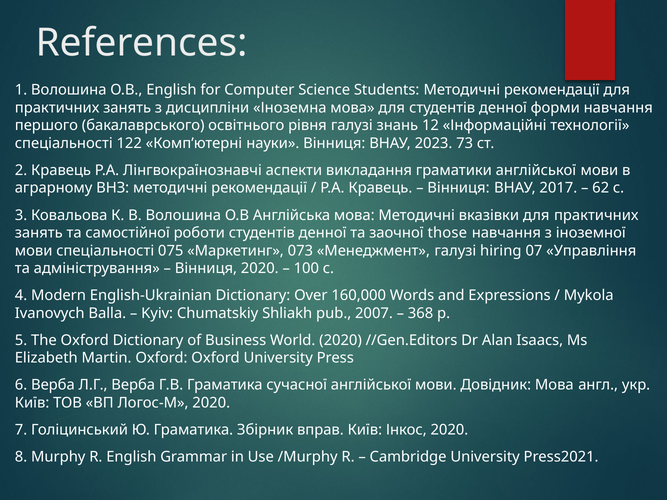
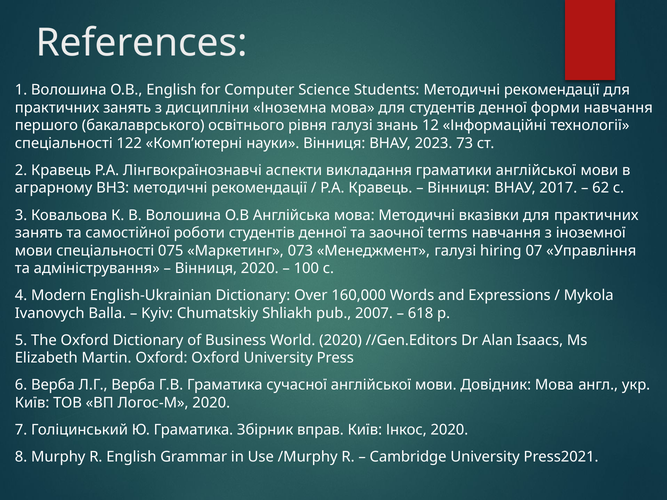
those: those -> terms (447, 233)
368: 368 -> 618 (421, 313)
